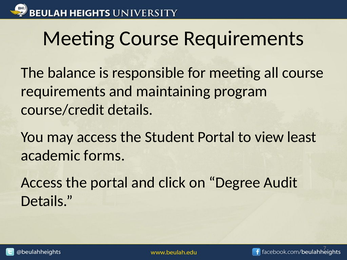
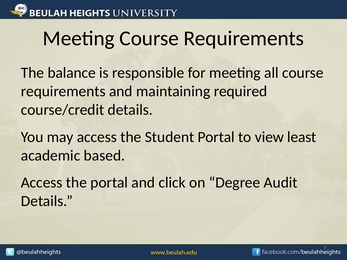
program: program -> required (241, 91)
forms: forms -> based (104, 156)
